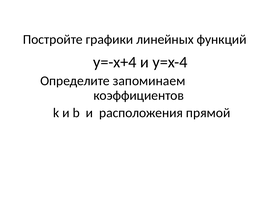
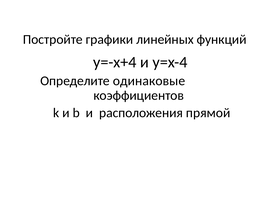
запоминаем: запоминаем -> одинаковые (149, 81)
